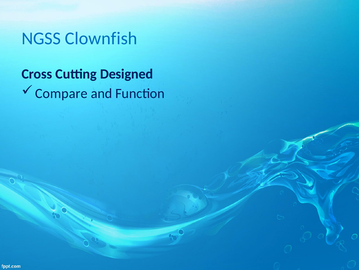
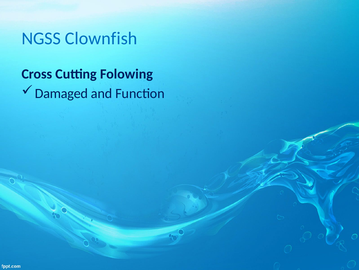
Designed: Designed -> Folowing (126, 74)
Compare: Compare -> Damaged (61, 93)
